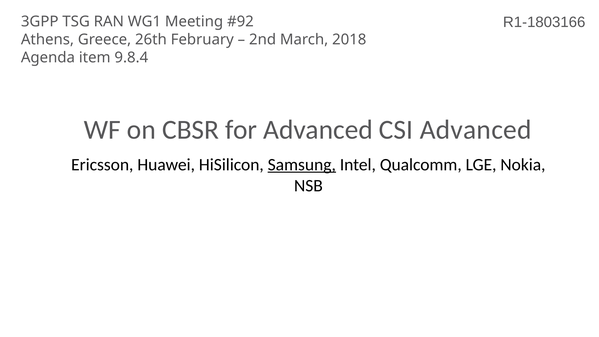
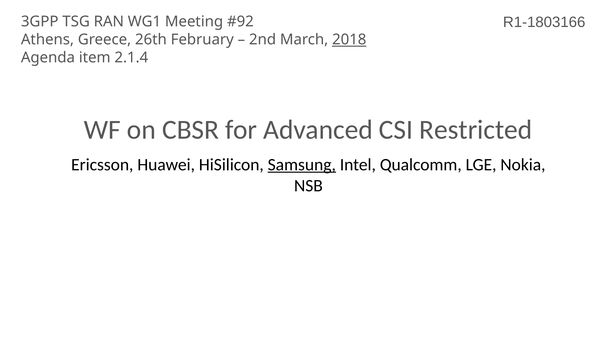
2018 underline: none -> present (349, 40)
9.8.4: 9.8.4 -> 2.1.4 (131, 58)
CSI Advanced: Advanced -> Restricted (476, 130)
